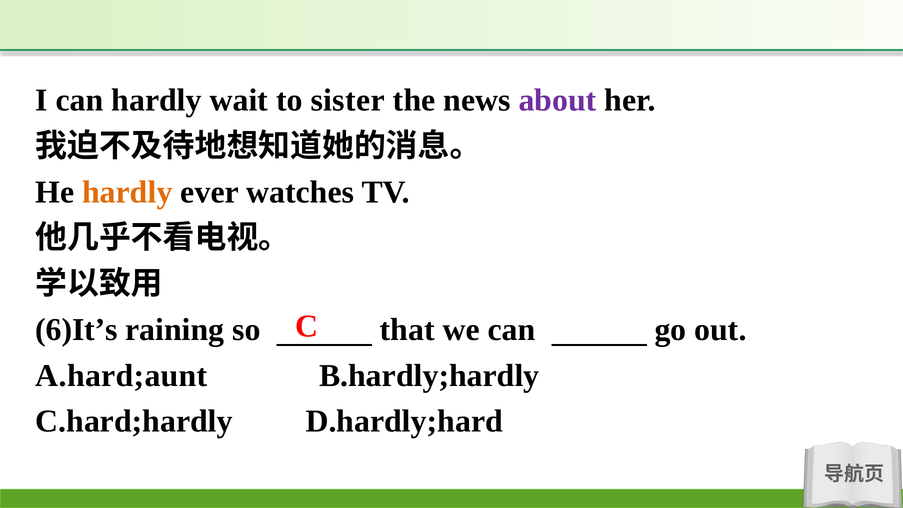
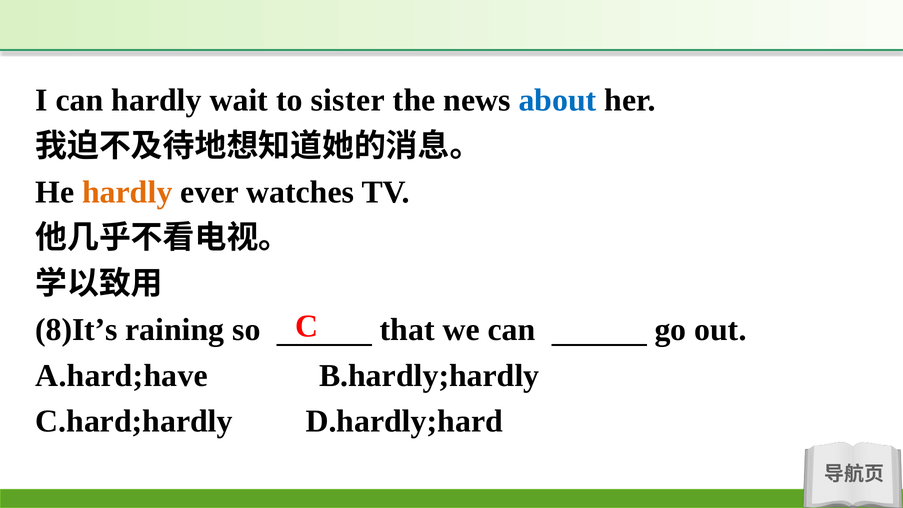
about colour: purple -> blue (557, 100)
6)It’s: 6)It’s -> 8)It’s (76, 330)
A.hard;aunt: A.hard;aunt -> A.hard;have (122, 375)
